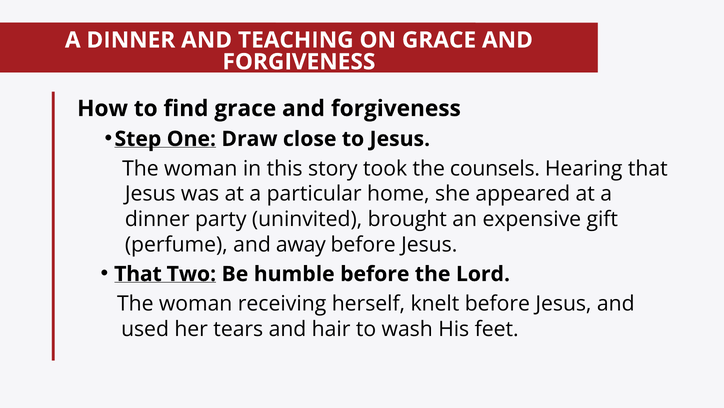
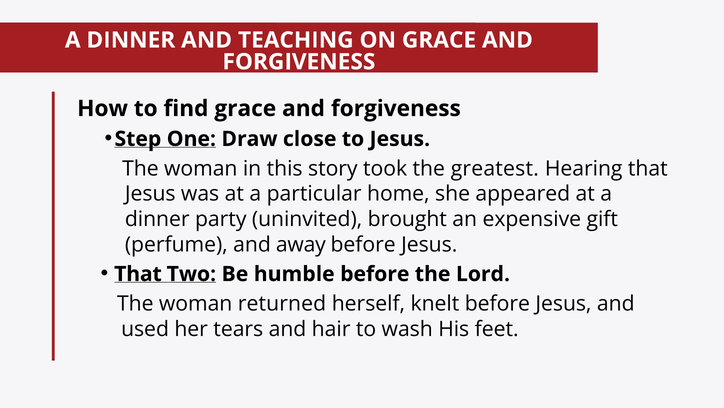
counsels: counsels -> greatest (495, 169)
receiving: receiving -> returned (282, 304)
